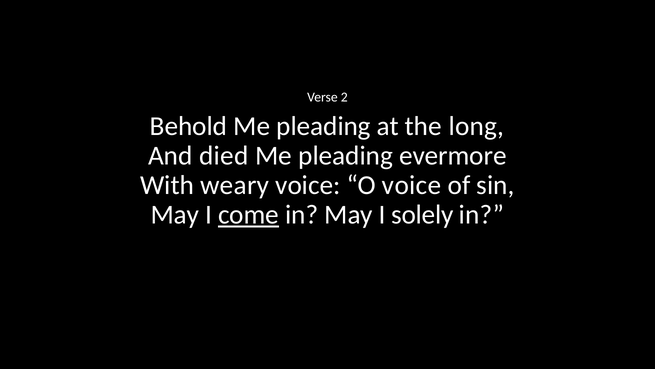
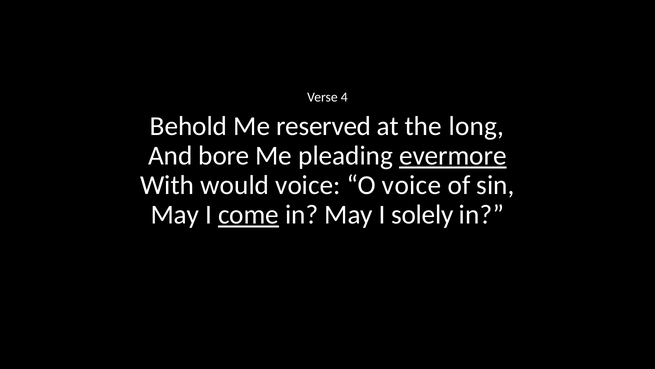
2: 2 -> 4 (344, 97)
Behold Me pleading: pleading -> reserved (324, 126)
died: died -> bore (224, 156)
evermore underline: none -> present (453, 156)
weary: weary -> would (235, 185)
